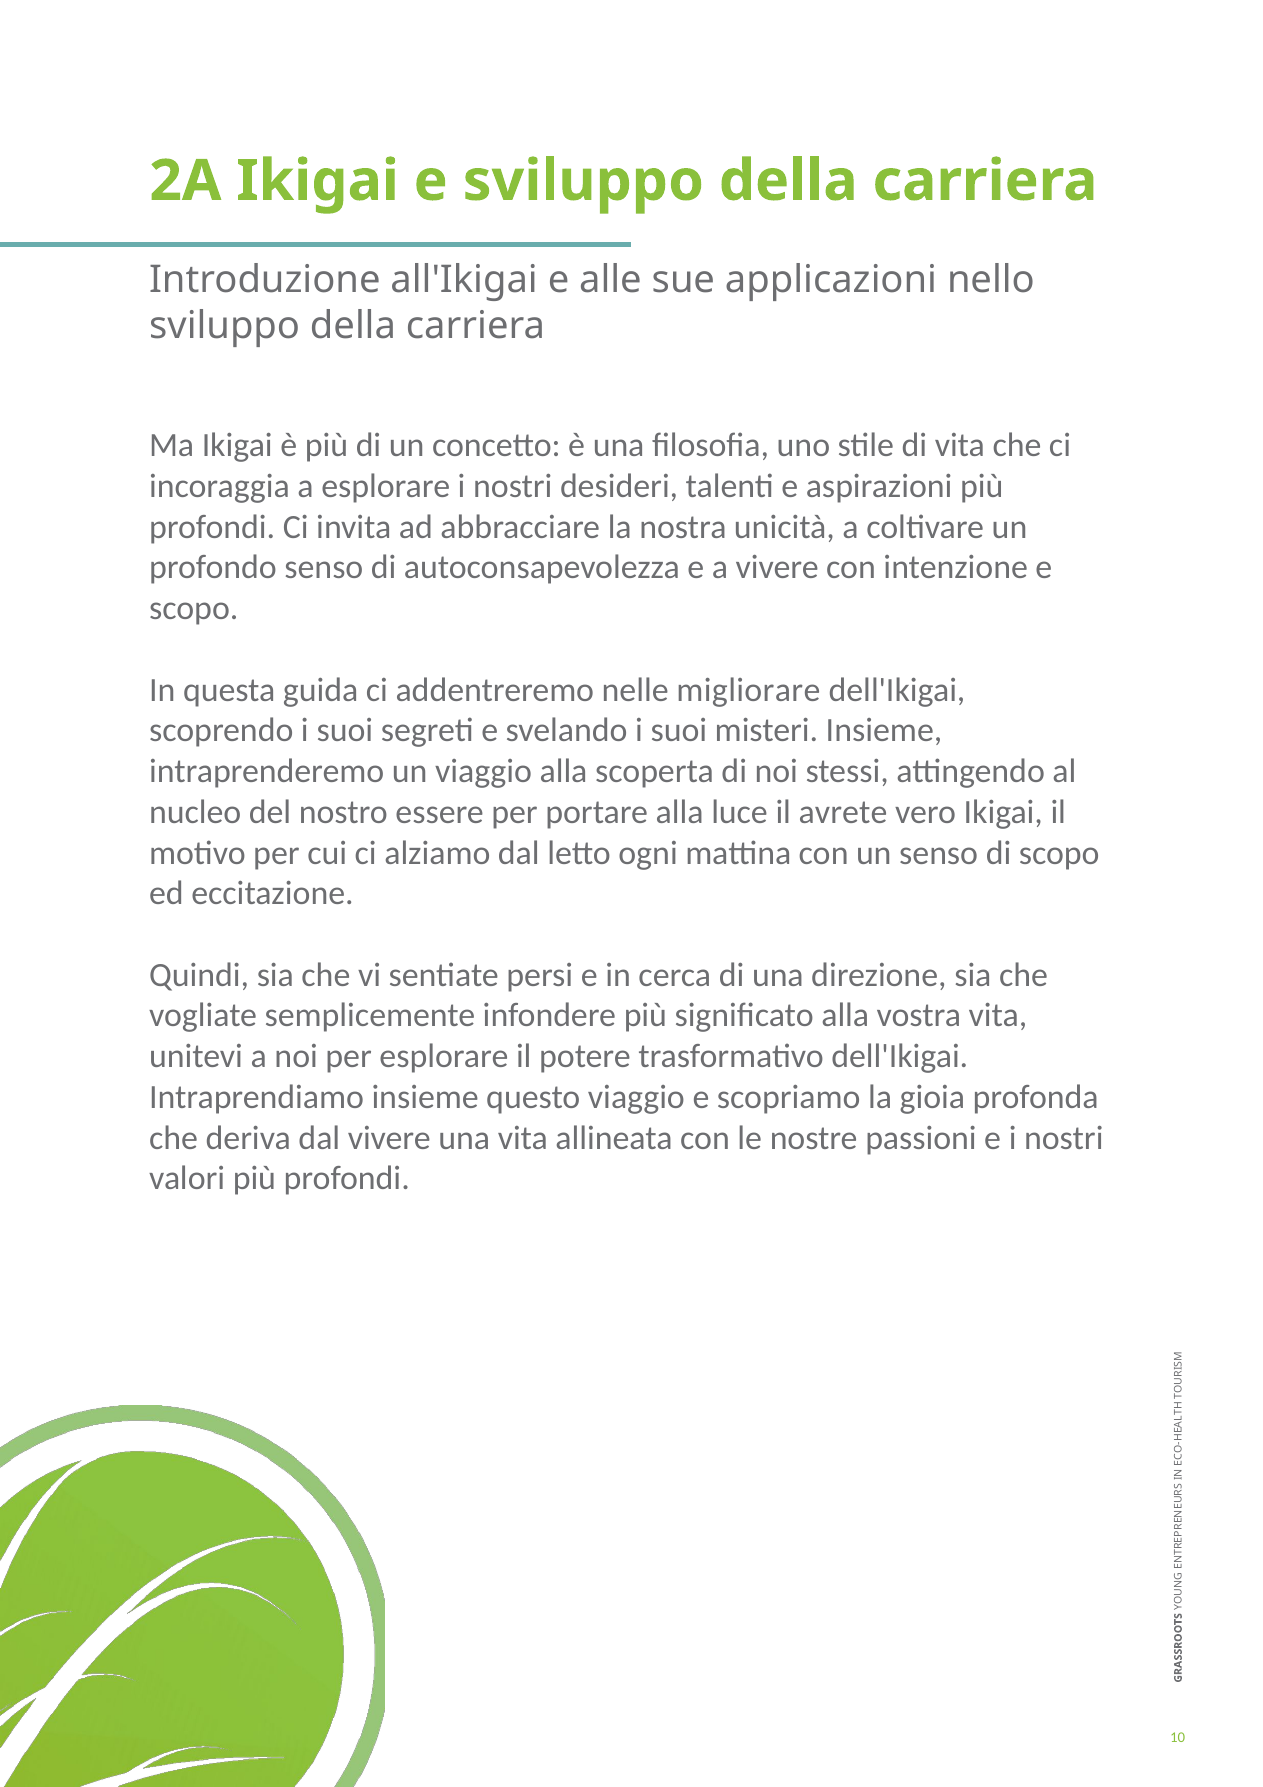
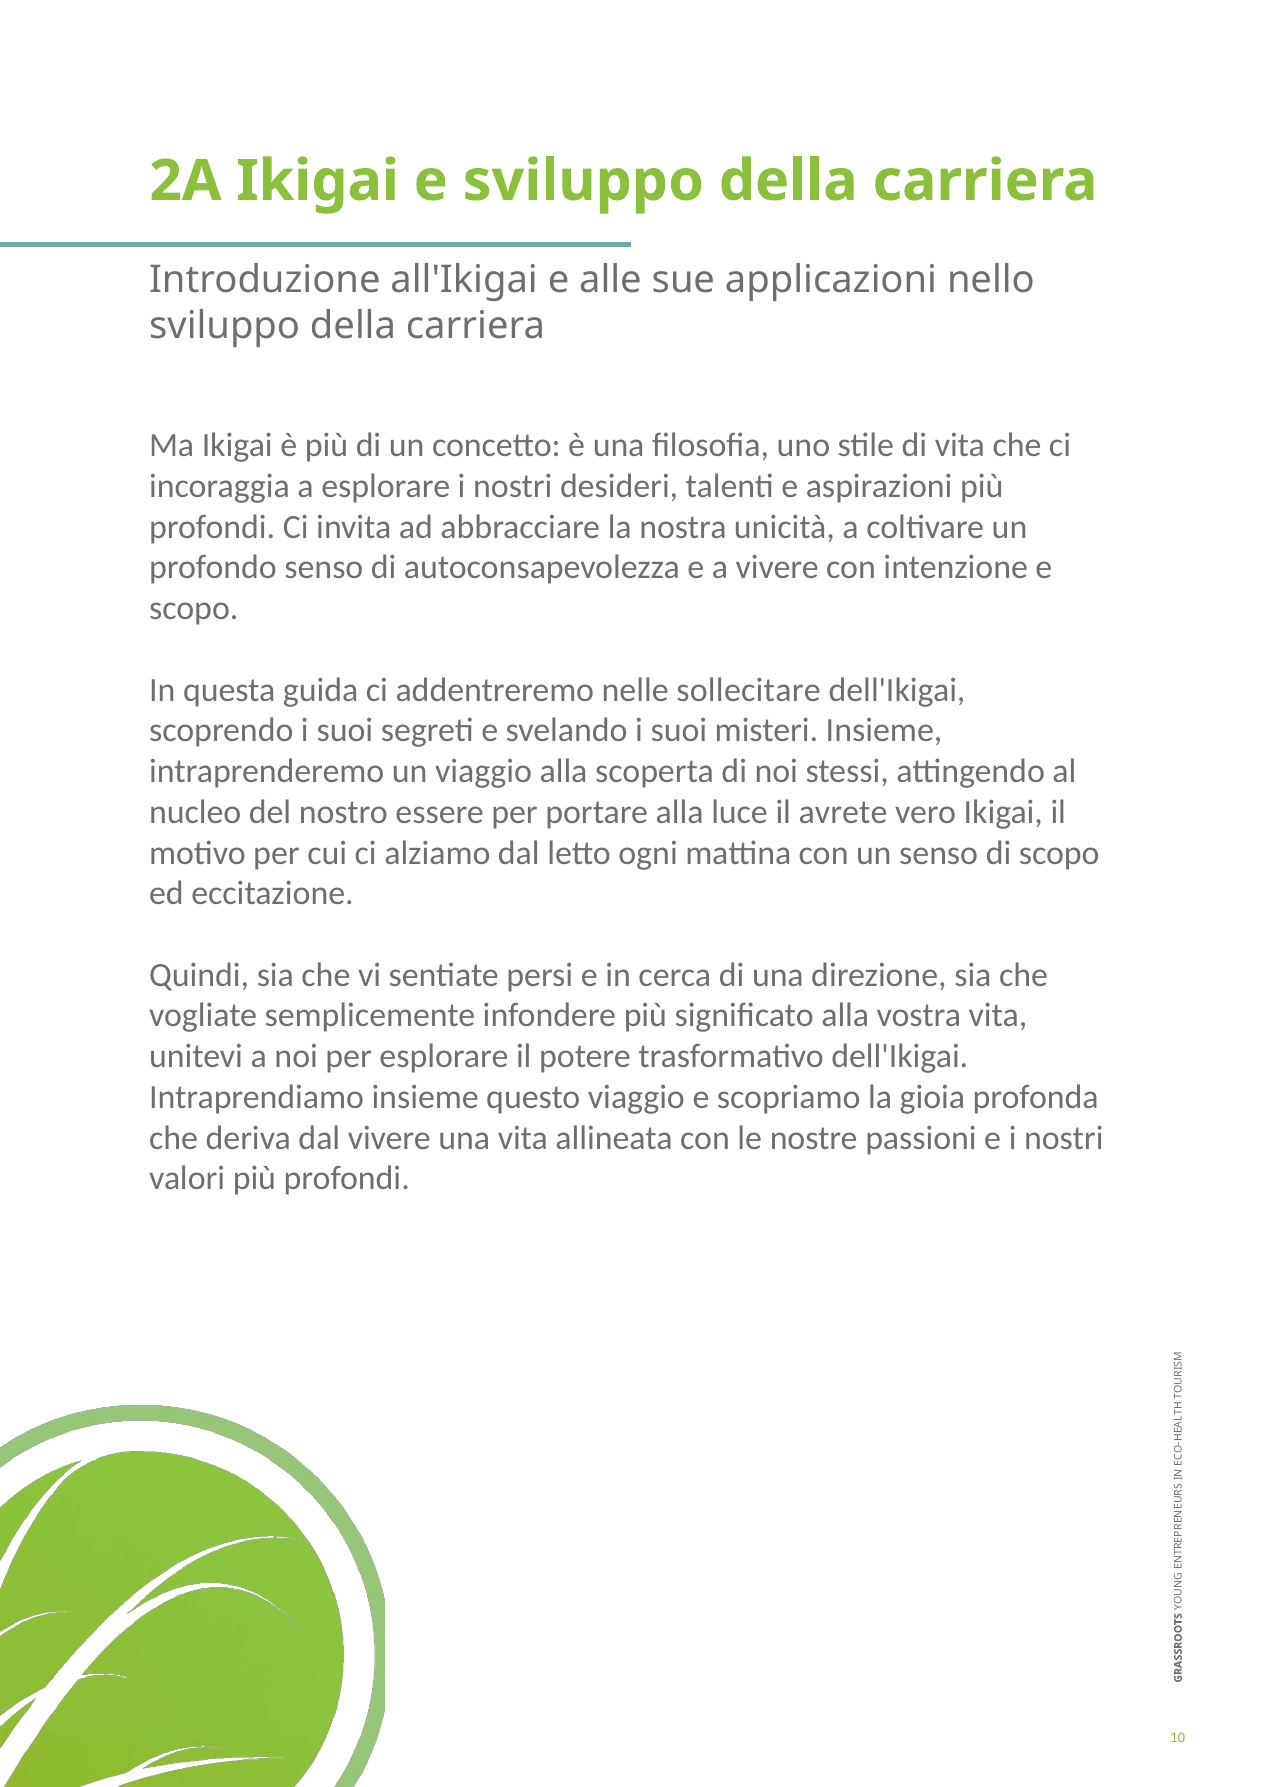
migliorare: migliorare -> sollecitare (749, 690)
